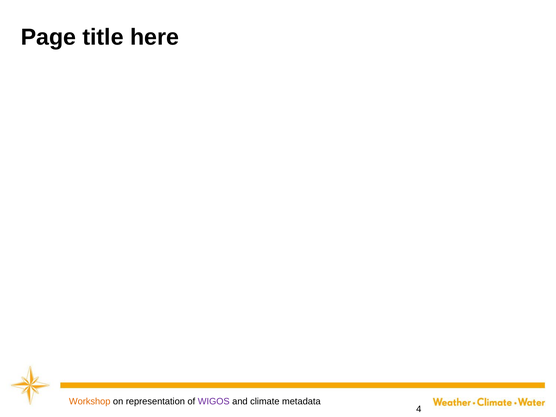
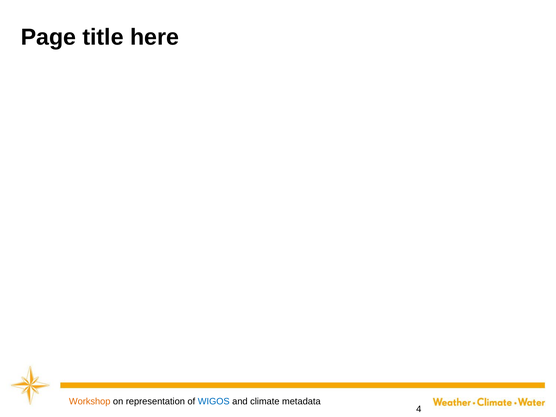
WIGOS colour: purple -> blue (214, 401)
